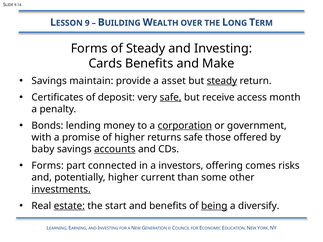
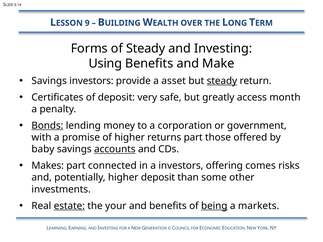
Cards: Cards -> Using (105, 64)
Savings maintain: maintain -> investors (91, 81)
safe underline: present -> none (171, 97)
receive: receive -> greatly (218, 97)
Bonds underline: none -> present (47, 126)
corporation underline: present -> none (185, 126)
returns safe: safe -> part (193, 138)
Forms: Forms -> Makes (48, 166)
higher current: current -> deposit (158, 178)
investments underline: present -> none (61, 190)
start: start -> your (116, 206)
diversify: diversify -> markets (259, 206)
